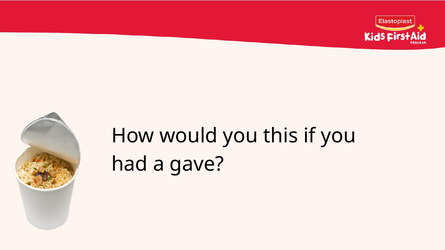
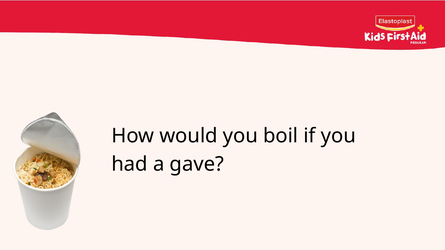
this: this -> boil (281, 136)
